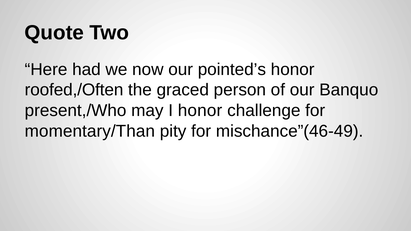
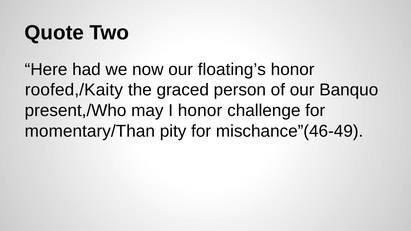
pointed’s: pointed’s -> floating’s (232, 70)
roofed,/Often: roofed,/Often -> roofed,/Kaity (74, 90)
